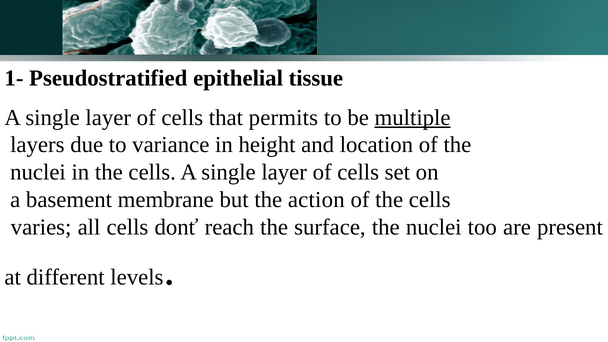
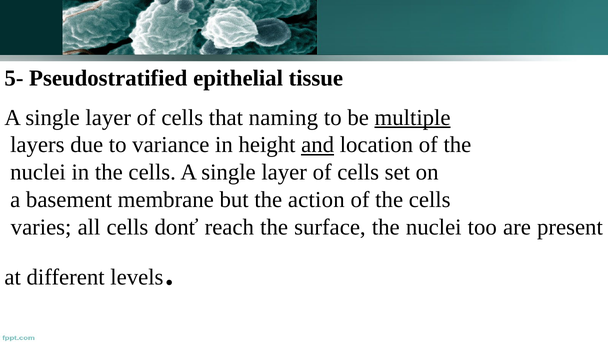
1-: 1- -> 5- (14, 78)
permits: permits -> naming (283, 118)
and underline: none -> present (318, 145)
